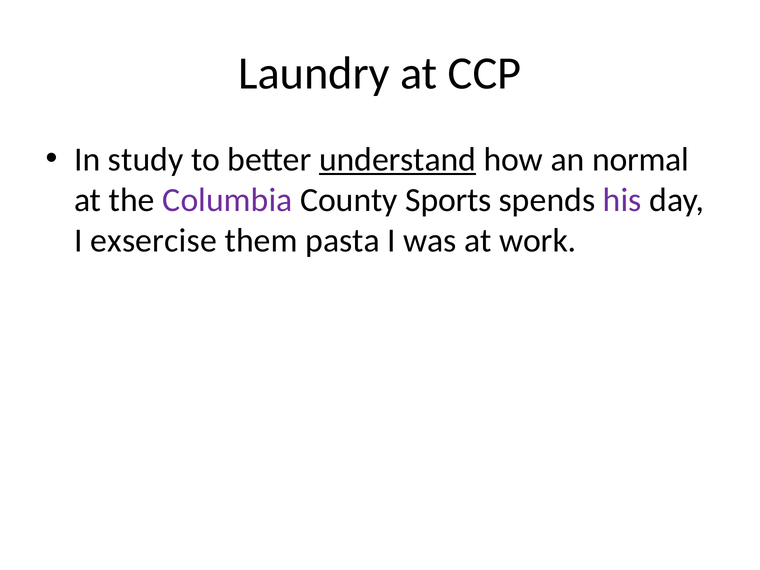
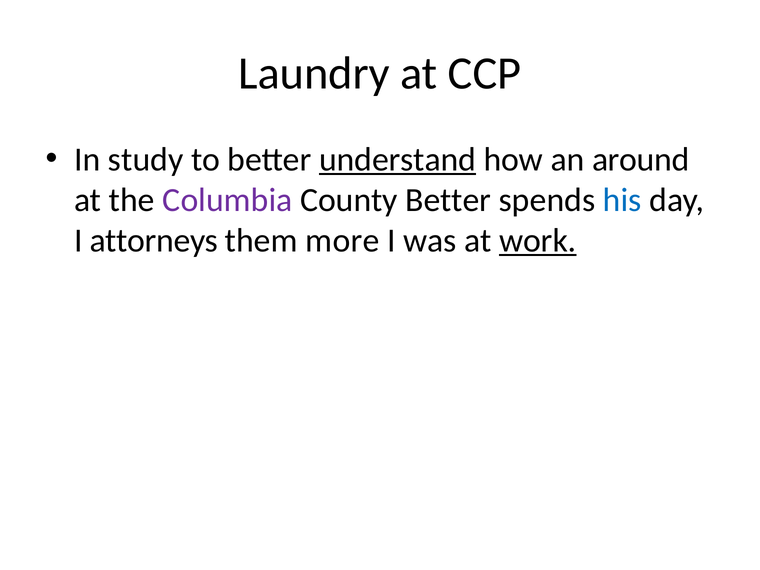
normal: normal -> around (641, 159)
County Sports: Sports -> Better (448, 200)
his colour: purple -> blue (622, 200)
exsercise: exsercise -> attorneys (154, 241)
pasta: pasta -> more (342, 241)
work underline: none -> present (538, 241)
